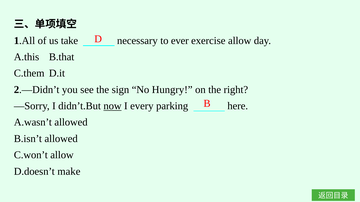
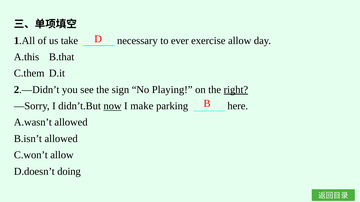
Hungry: Hungry -> Playing (172, 90)
right underline: none -> present (236, 90)
every: every -> make (142, 106)
make: make -> doing (69, 172)
